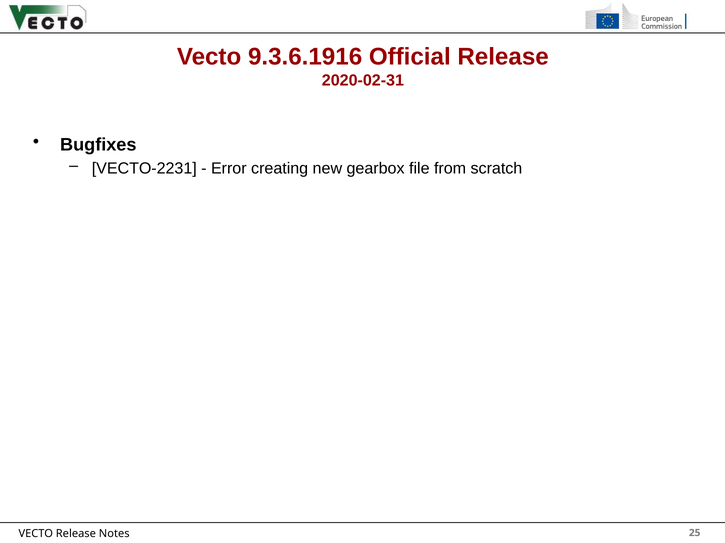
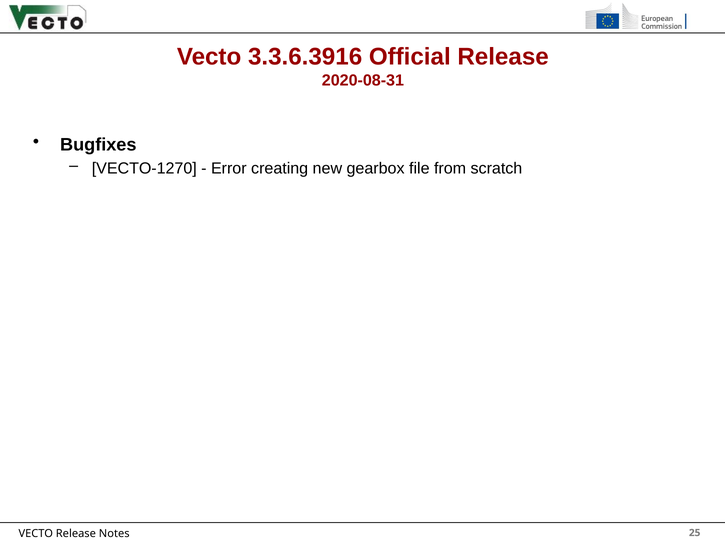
9.3.6.1916: 9.3.6.1916 -> 3.3.6.3916 (305, 57)
2020-02-31: 2020-02-31 -> 2020-08-31 (363, 80)
VECTO-2231: VECTO-2231 -> VECTO-1270 (144, 169)
